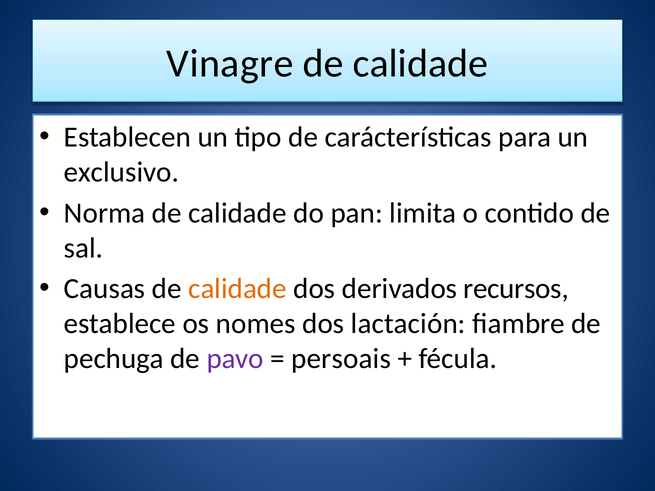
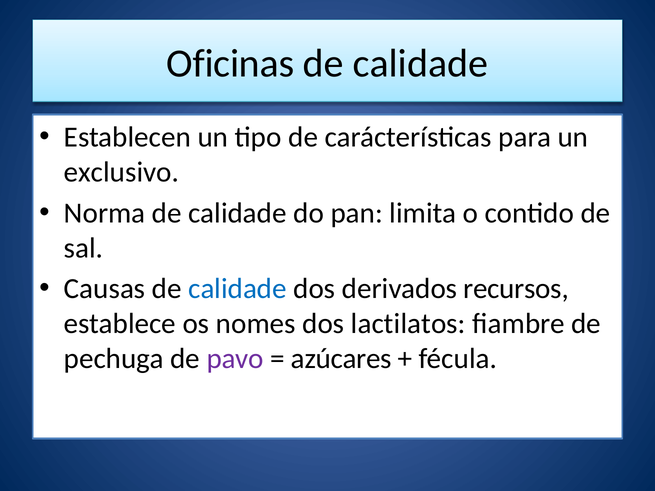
Vinagre: Vinagre -> Oficinas (230, 63)
calidade colour: orange -> blue (237, 289)
lactación: lactación -> lactilatos (408, 324)
persoais: persoais -> azúcares (341, 359)
